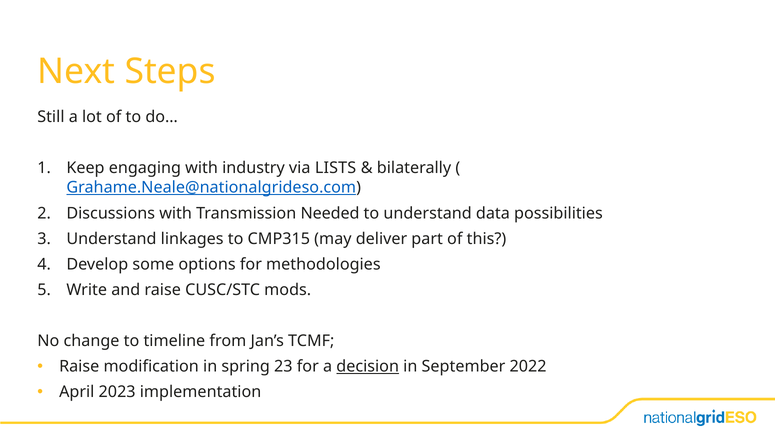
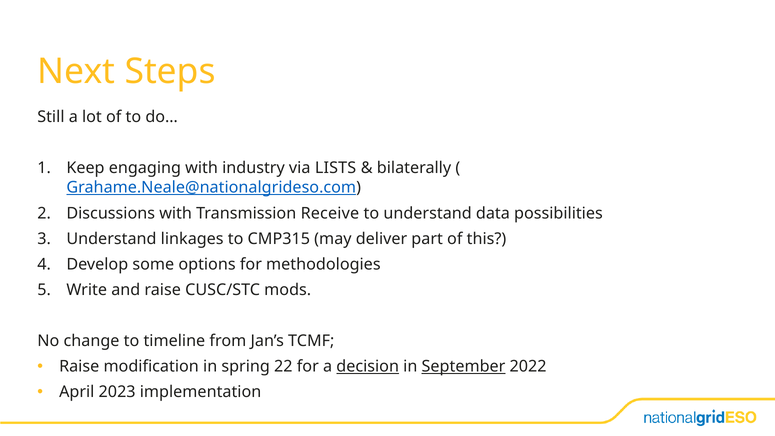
Needed: Needed -> Receive (330, 213)
23: 23 -> 22 (283, 366)
September underline: none -> present (463, 366)
